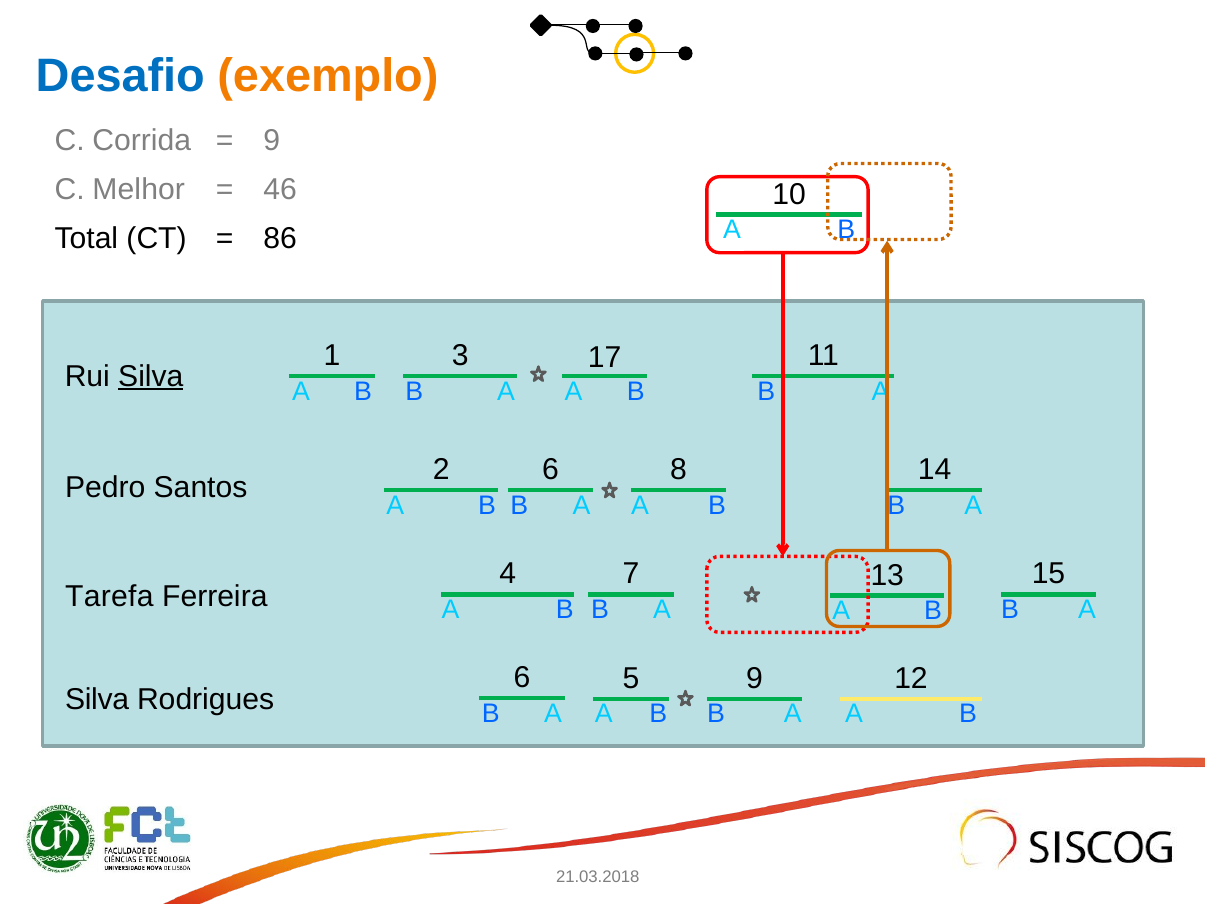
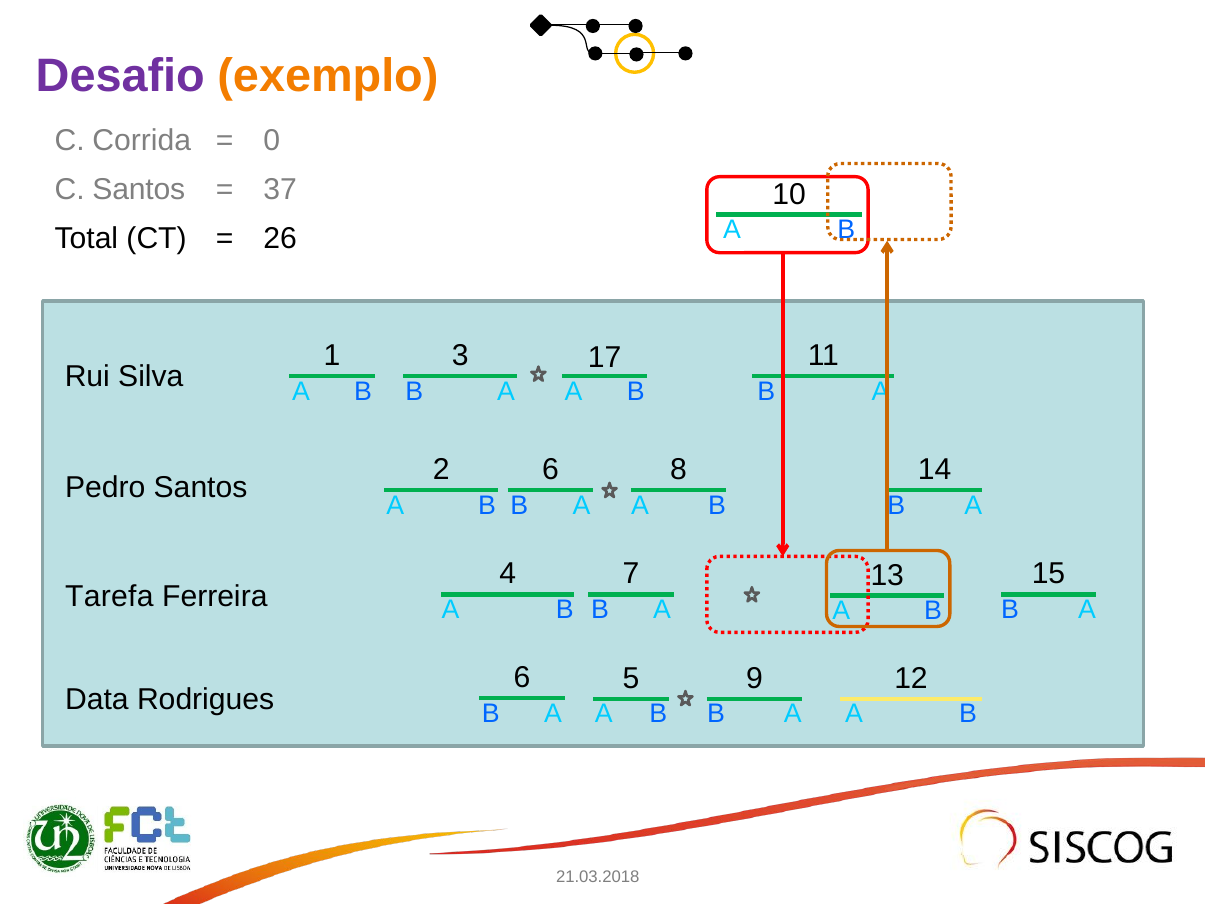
Desafio colour: blue -> purple (120, 76)
9: 9 -> 0 (272, 141)
C Melhor: Melhor -> Santos (139, 189)
46: 46 -> 37 (280, 189)
86: 86 -> 26 (280, 238)
Silva underline: present -> none (151, 376)
Silva: Silva -> Data (97, 700)
